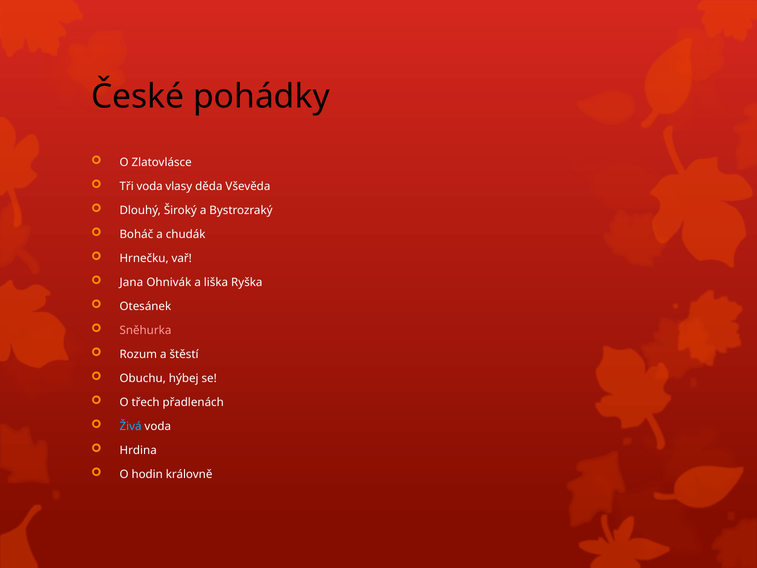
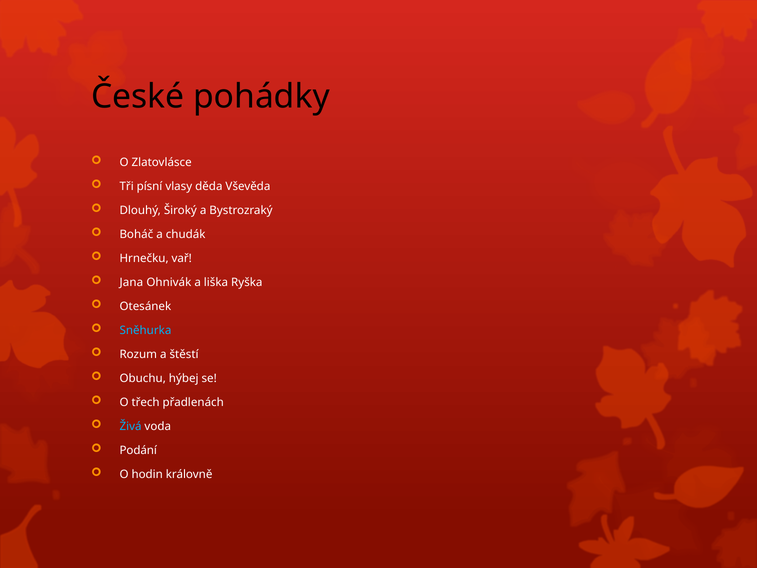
Tři voda: voda -> písní (150, 186)
Sněhurka colour: pink -> light blue (145, 330)
Hrdina: Hrdina -> Podání (138, 450)
